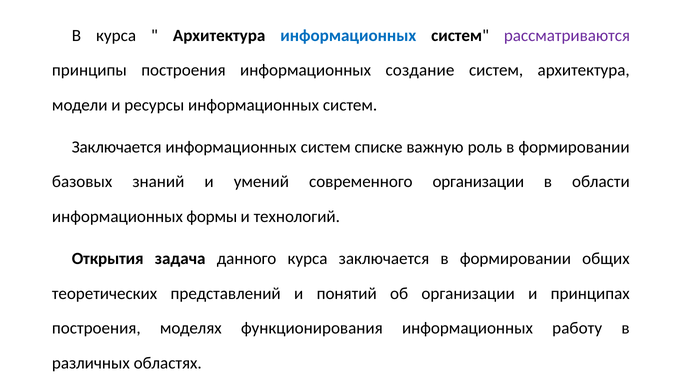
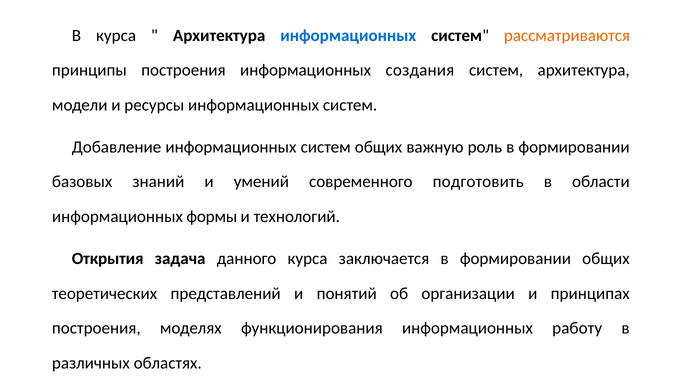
рассматриваются colour: purple -> orange (567, 35)
создание: создание -> создания (420, 70)
Заключается: Заключается -> Добавление (117, 147)
систем списке: списке -> общих (379, 147)
современного организации: организации -> подготовить (478, 182)
